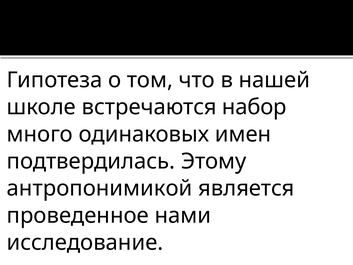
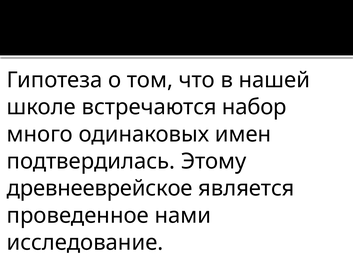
антропонимикой: антропонимикой -> древнееврейское (100, 188)
